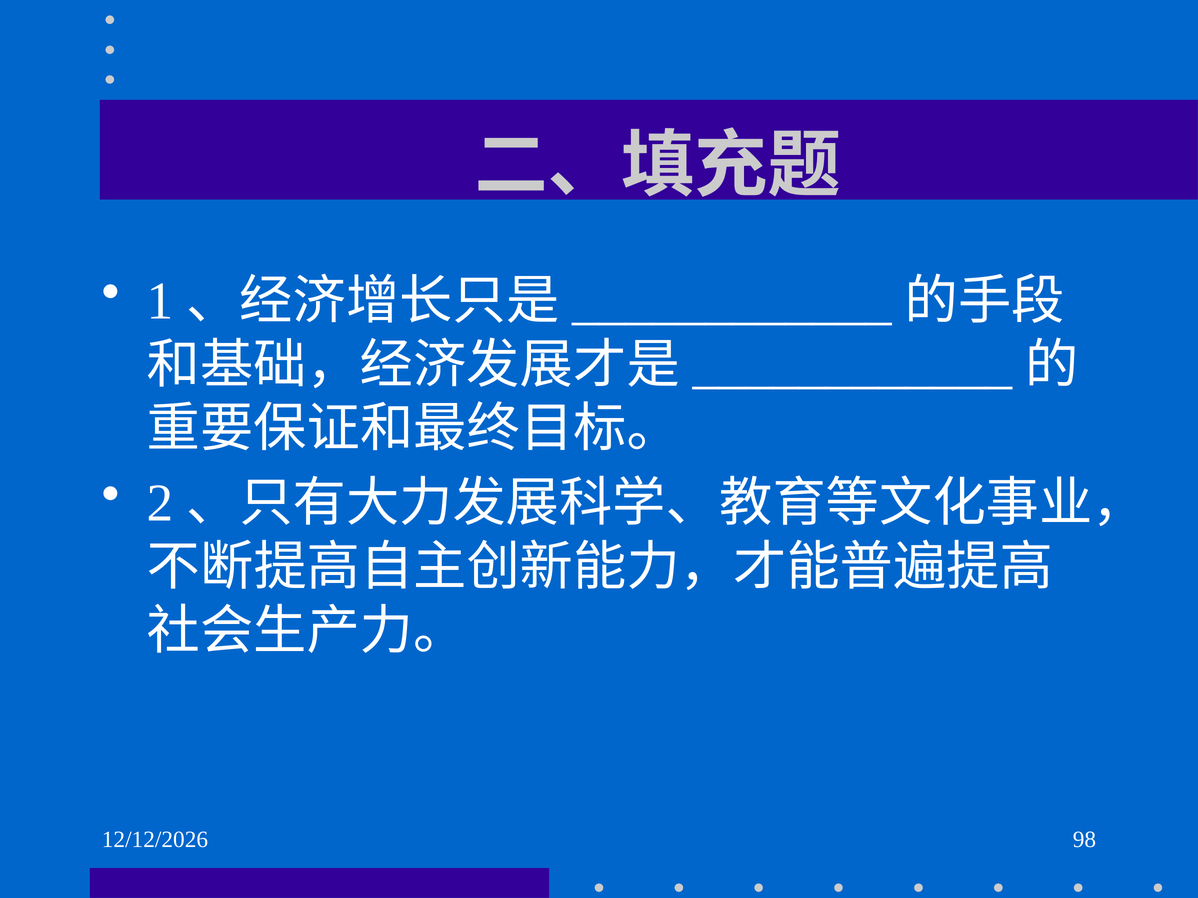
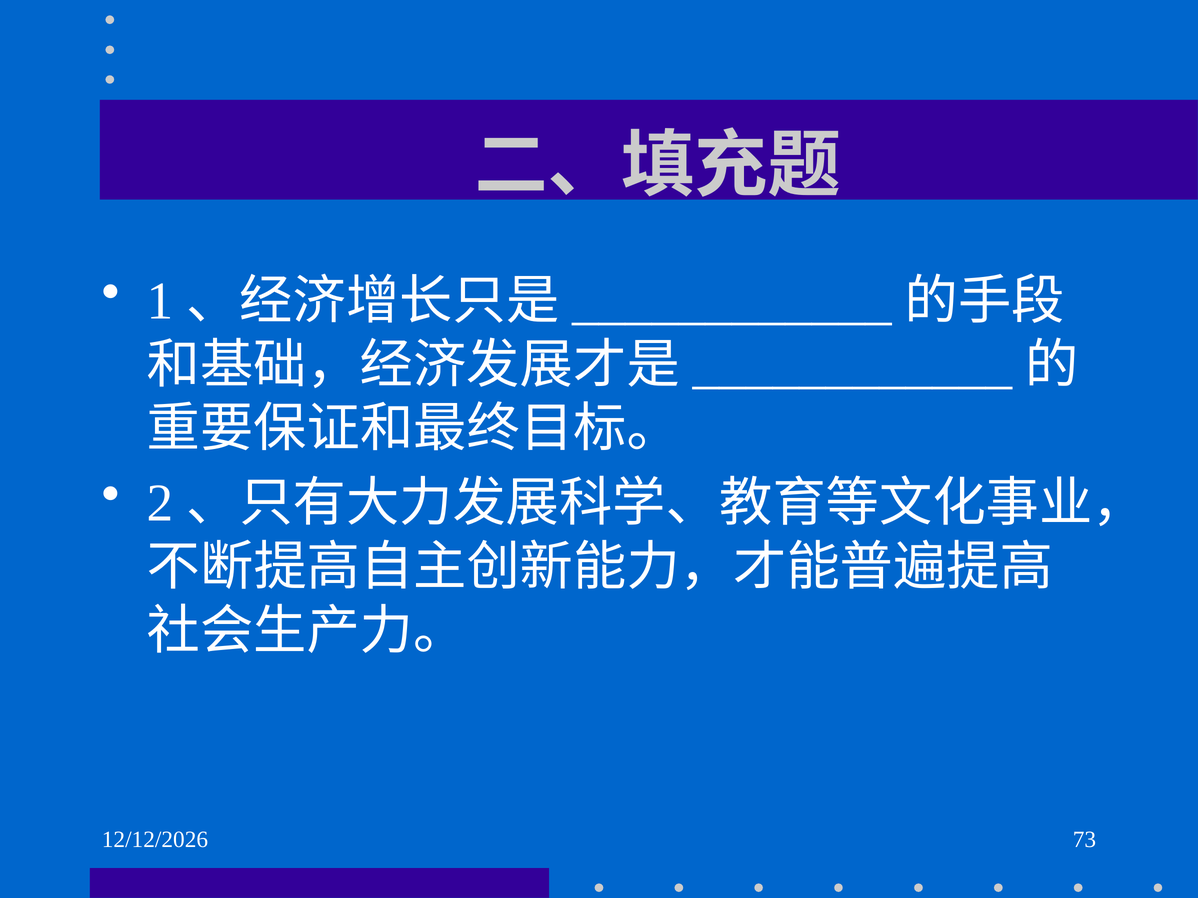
98: 98 -> 73 (1084, 840)
